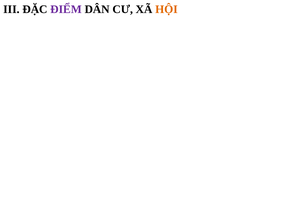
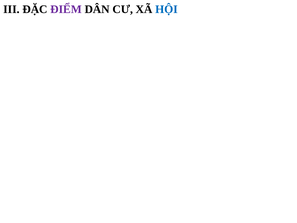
HỘI colour: orange -> blue (167, 9)
